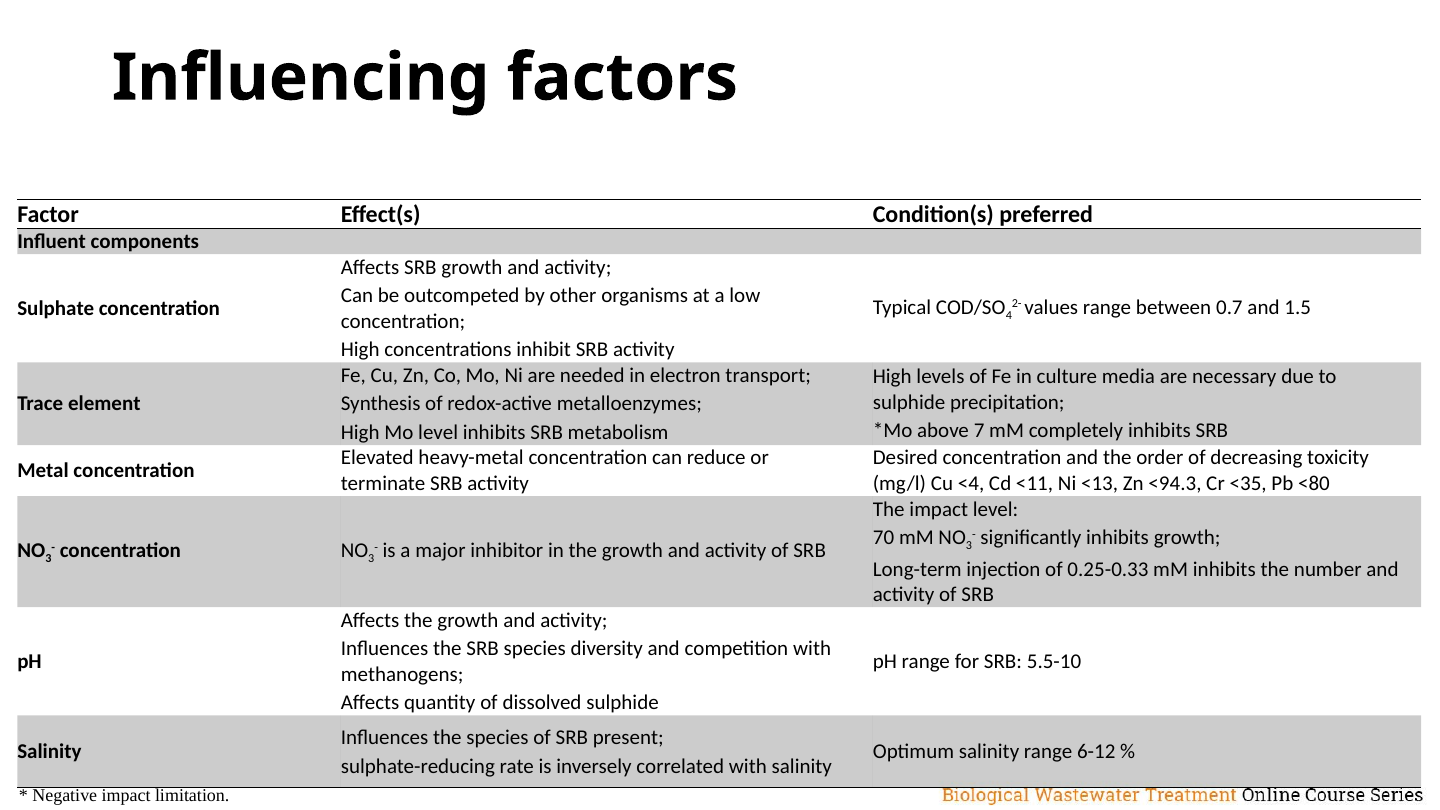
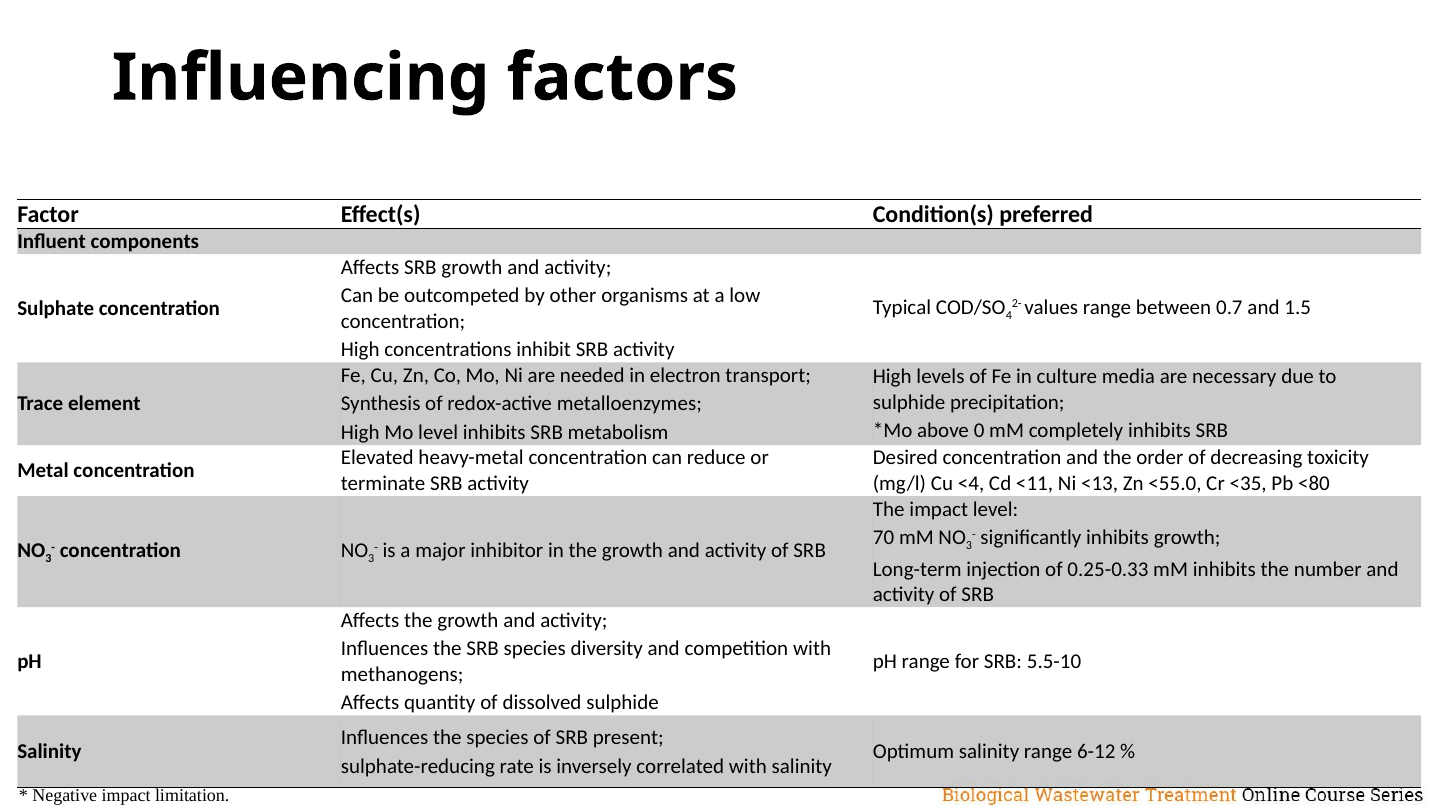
7: 7 -> 0 (979, 431)
<94.3: <94.3 -> <55.0 (1175, 484)
